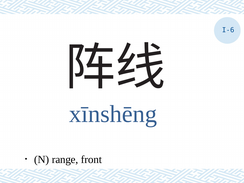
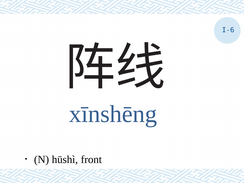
range: range -> hūshì (65, 160)
